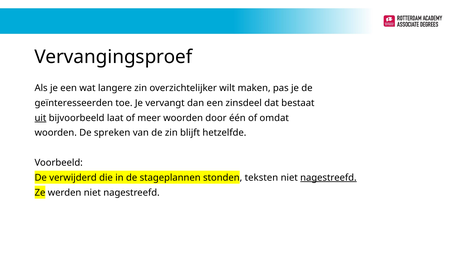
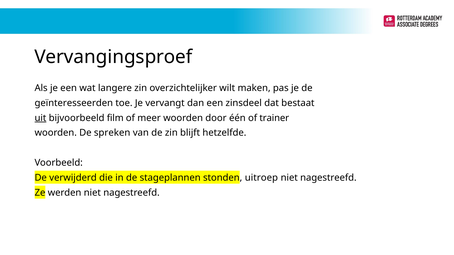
laat: laat -> film (115, 118)
omdat: omdat -> trainer (274, 118)
teksten: teksten -> uitroep (261, 178)
nagestreefd underline: present -> none (328, 178)
